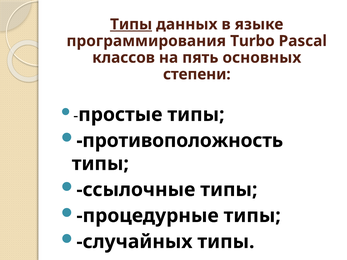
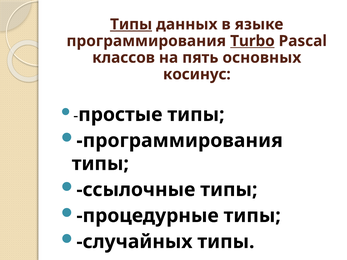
Turbo underline: none -> present (252, 41)
степени: степени -> косинус (197, 74)
противоположность: противоположность -> программирования (180, 141)
